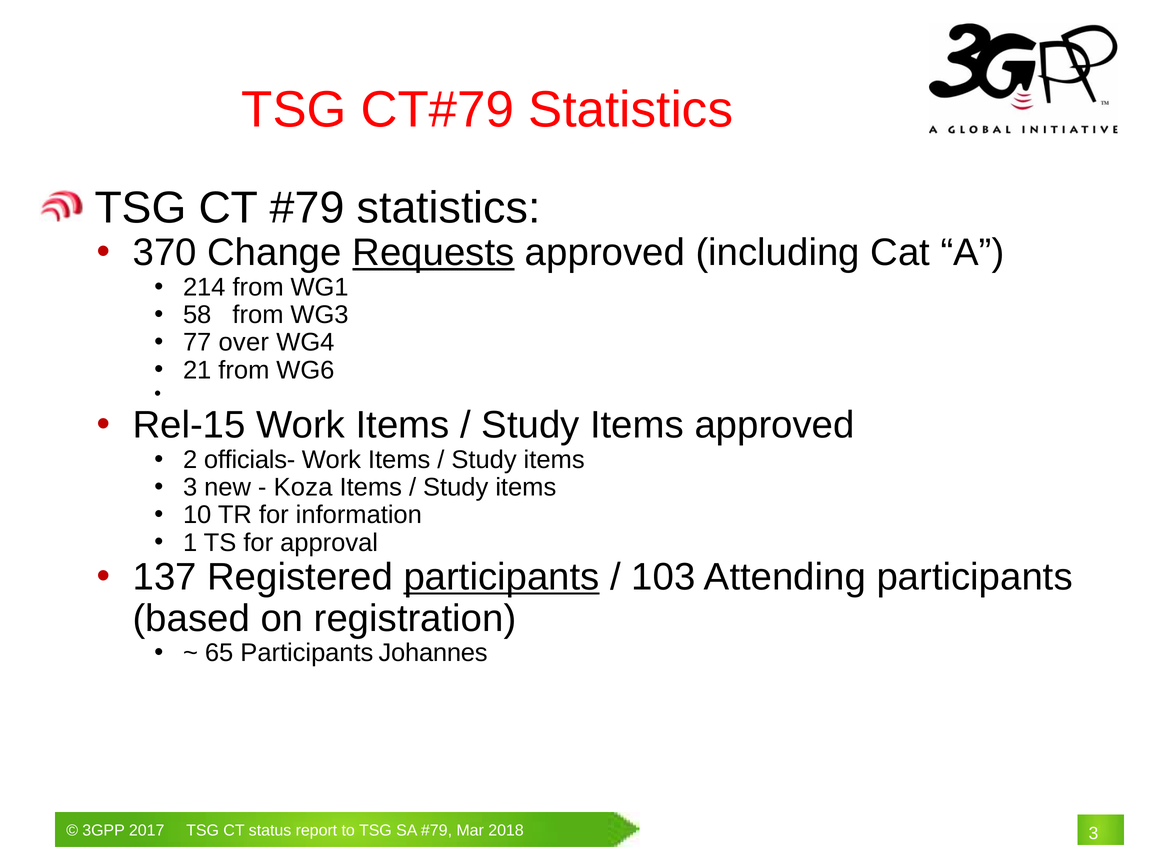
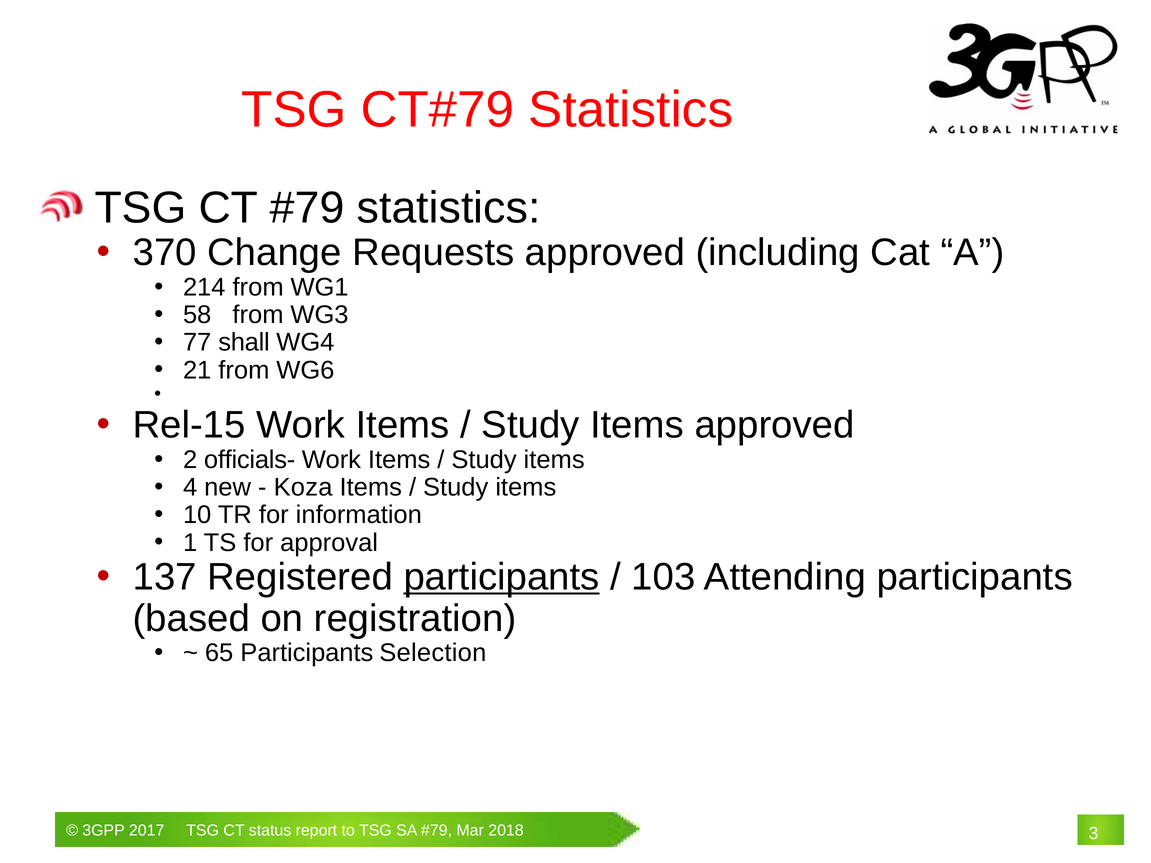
Requests underline: present -> none (433, 253)
over: over -> shall (244, 343)
3: 3 -> 4 (190, 488)
Johannes: Johannes -> Selection (433, 653)
